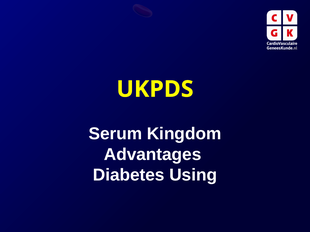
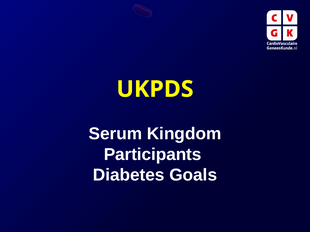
Advantages: Advantages -> Participants (153, 155)
Using: Using -> Goals (193, 175)
